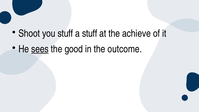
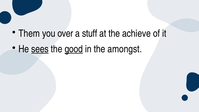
Shoot: Shoot -> Them (29, 33)
you stuff: stuff -> over (65, 33)
good underline: none -> present (74, 49)
outcome: outcome -> amongst (125, 49)
